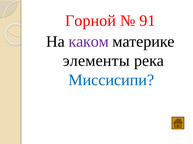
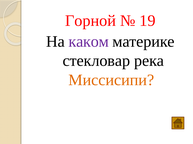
91: 91 -> 19 (147, 21)
элементы: элементы -> стекловар (96, 61)
Миссисипи colour: blue -> orange (111, 80)
